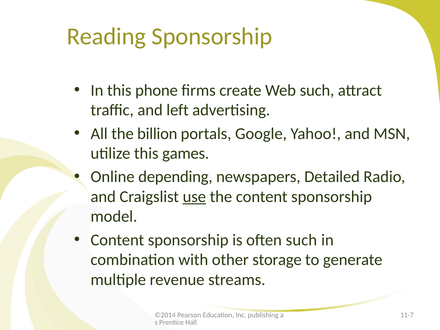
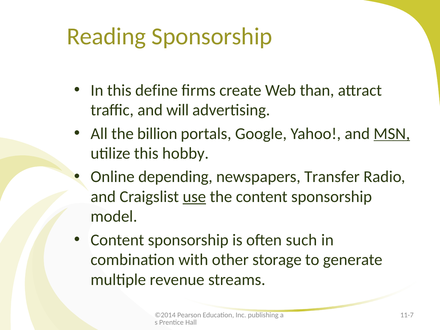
phone: phone -> define (157, 90)
Web such: such -> than (317, 90)
left: left -> will (178, 110)
MSN underline: none -> present (392, 134)
games: games -> hobby (186, 153)
Detailed: Detailed -> Transfer (332, 177)
